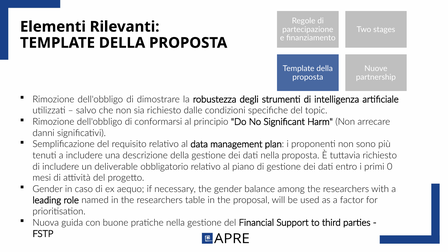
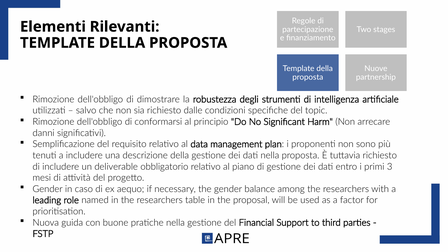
0: 0 -> 3 (390, 167)
